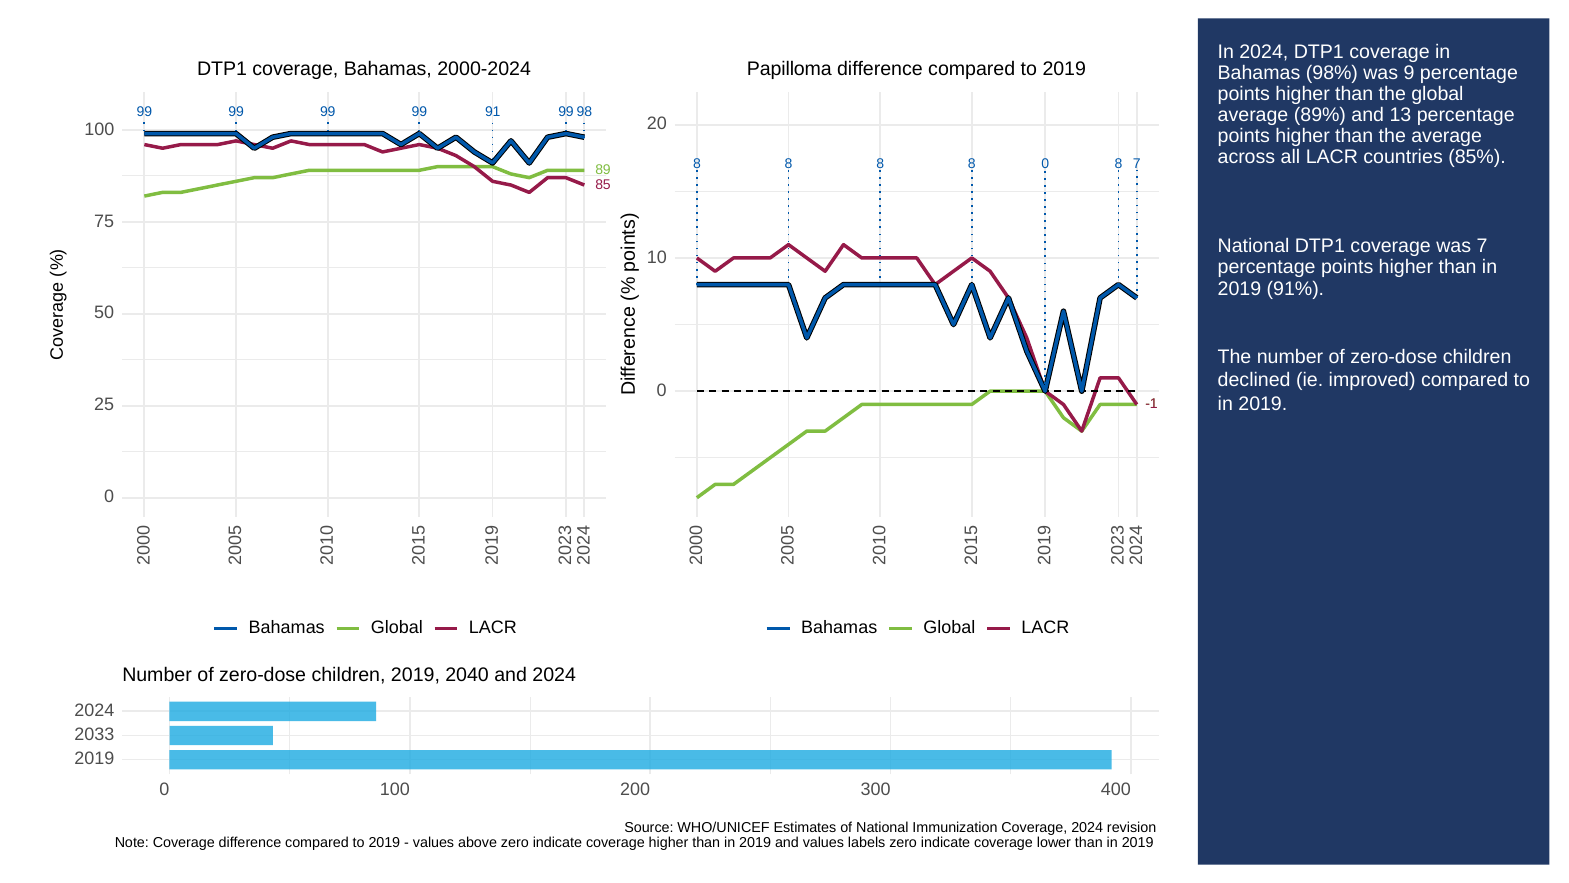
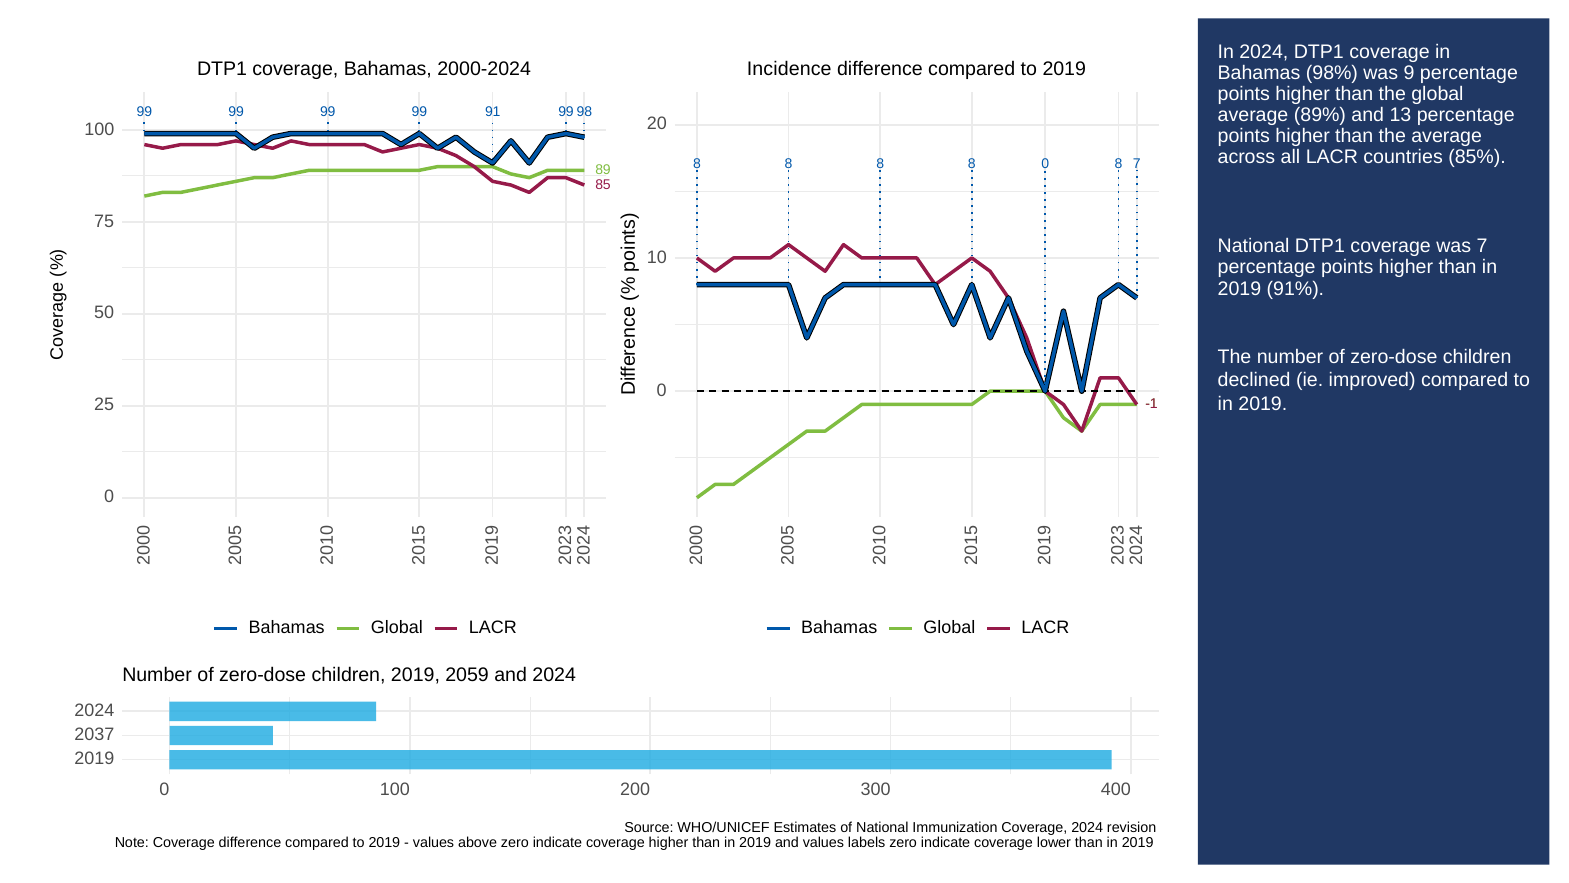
Papilloma: Papilloma -> Incidence (789, 69)
2040: 2040 -> 2059 (467, 674)
2033: 2033 -> 2037 (94, 734)
